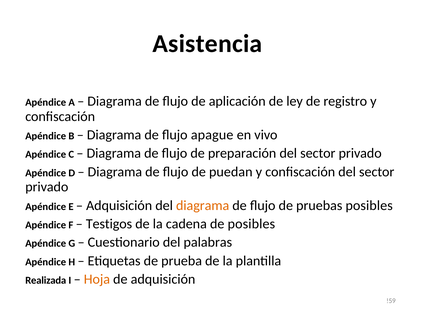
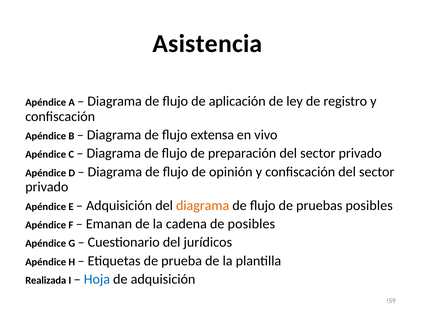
apague: apague -> extensa (212, 135)
puedan: puedan -> opinión (231, 172)
Testigos: Testigos -> Emanan (109, 224)
palabras: palabras -> jurídicos (208, 243)
Hoja colour: orange -> blue (97, 280)
